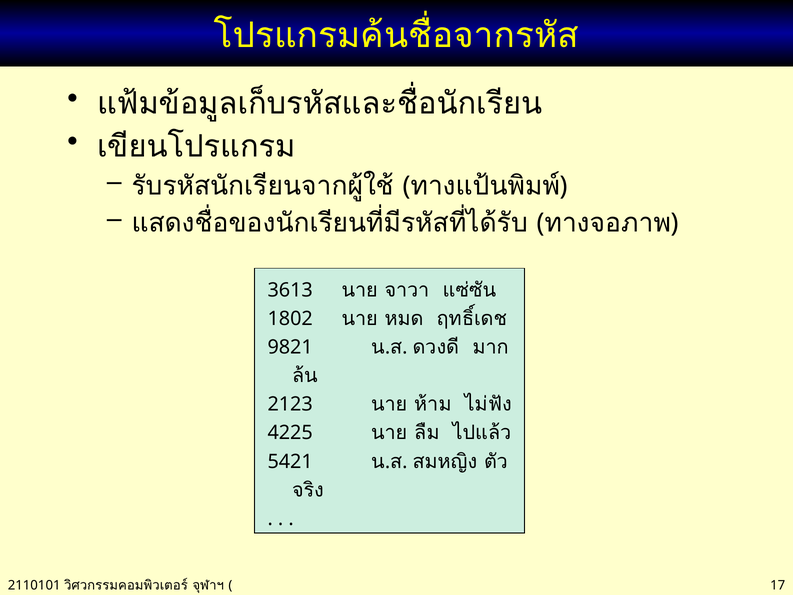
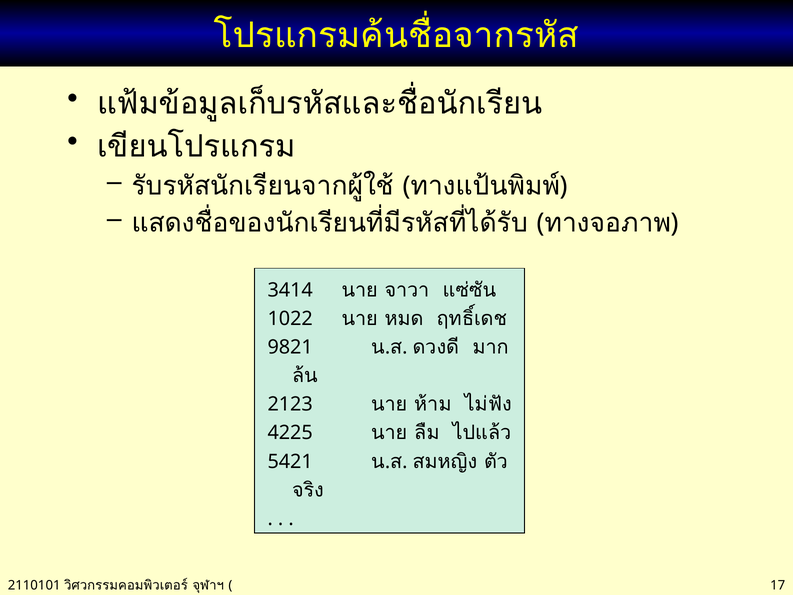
3613: 3613 -> 3414 (290, 290)
1802: 1802 -> 1022 (290, 319)
